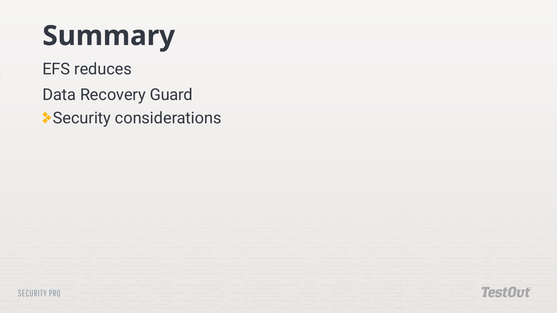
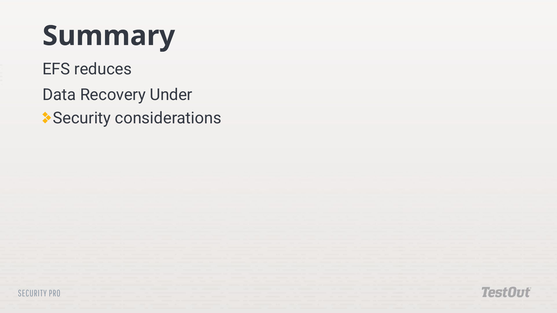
Guard: Guard -> Under (171, 95)
